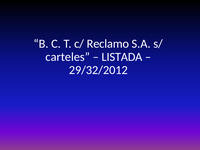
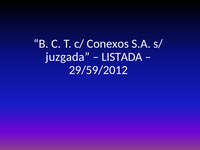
Reclamo: Reclamo -> Conexos (108, 44)
carteles: carteles -> juzgada (68, 57)
29/32/2012: 29/32/2012 -> 29/59/2012 (98, 70)
